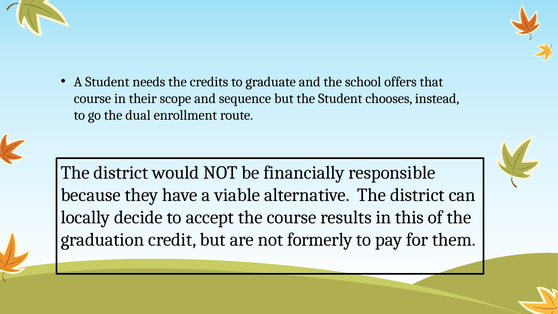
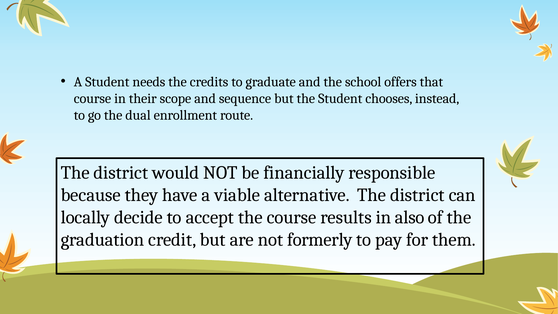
this: this -> also (410, 217)
